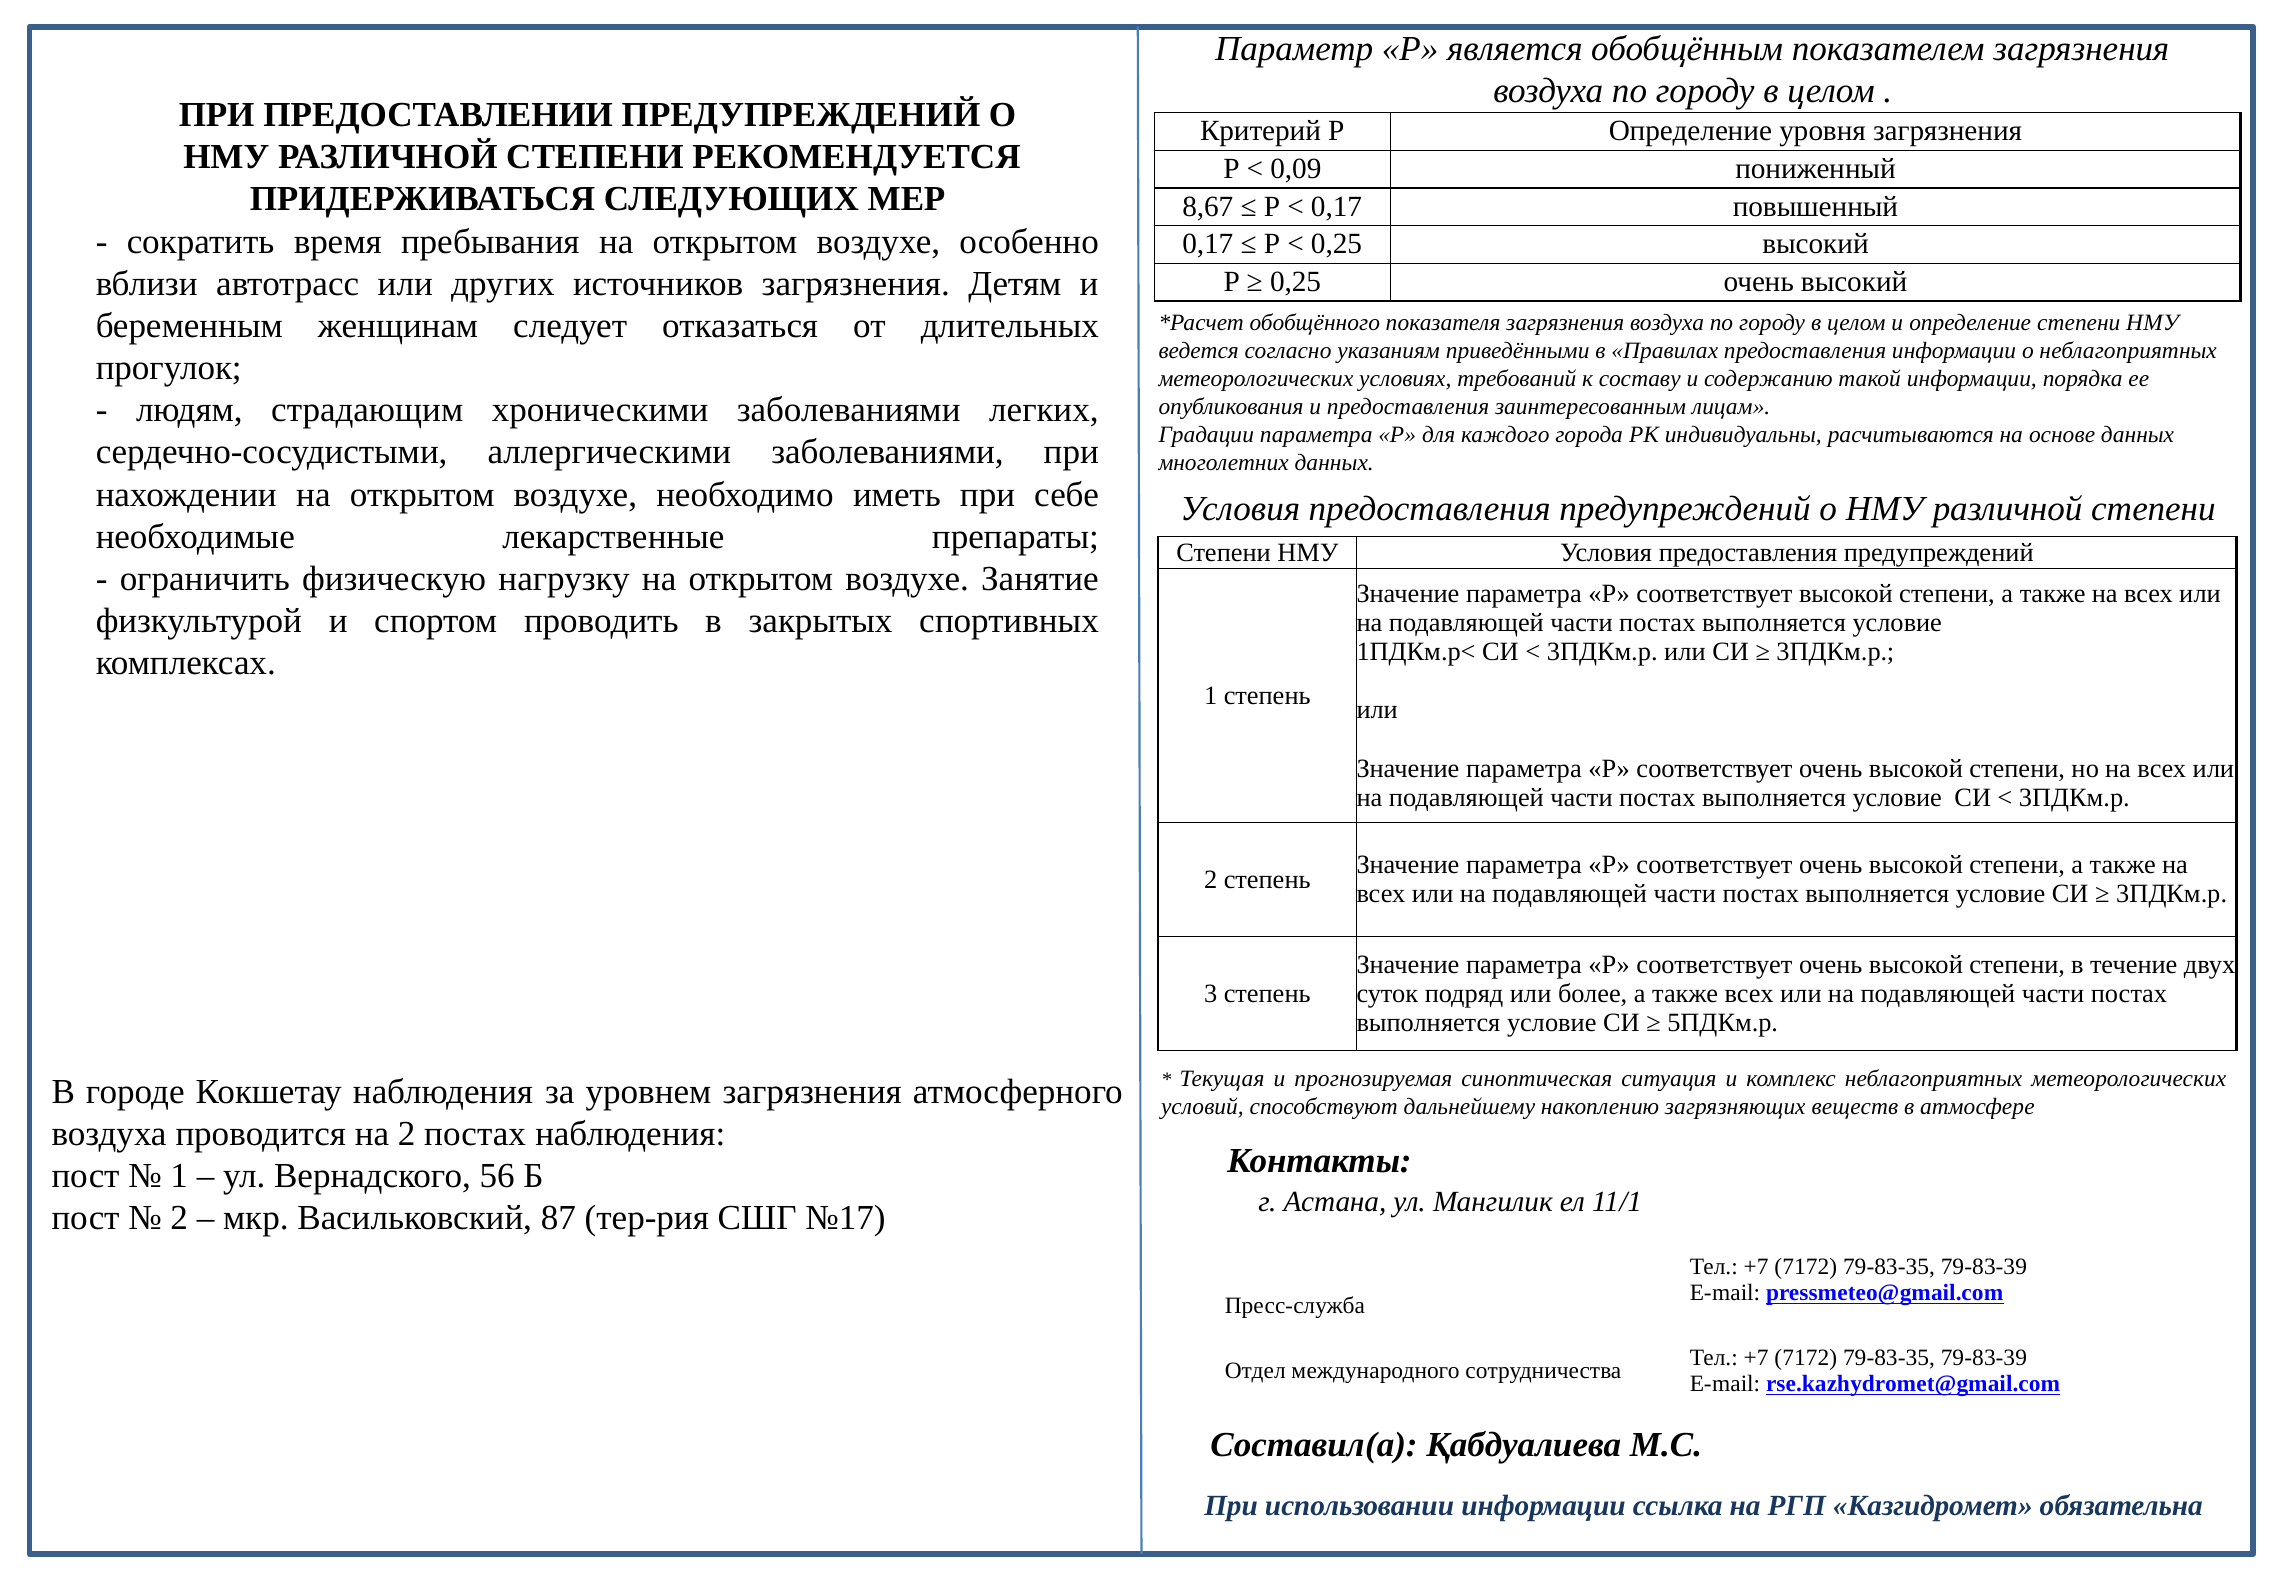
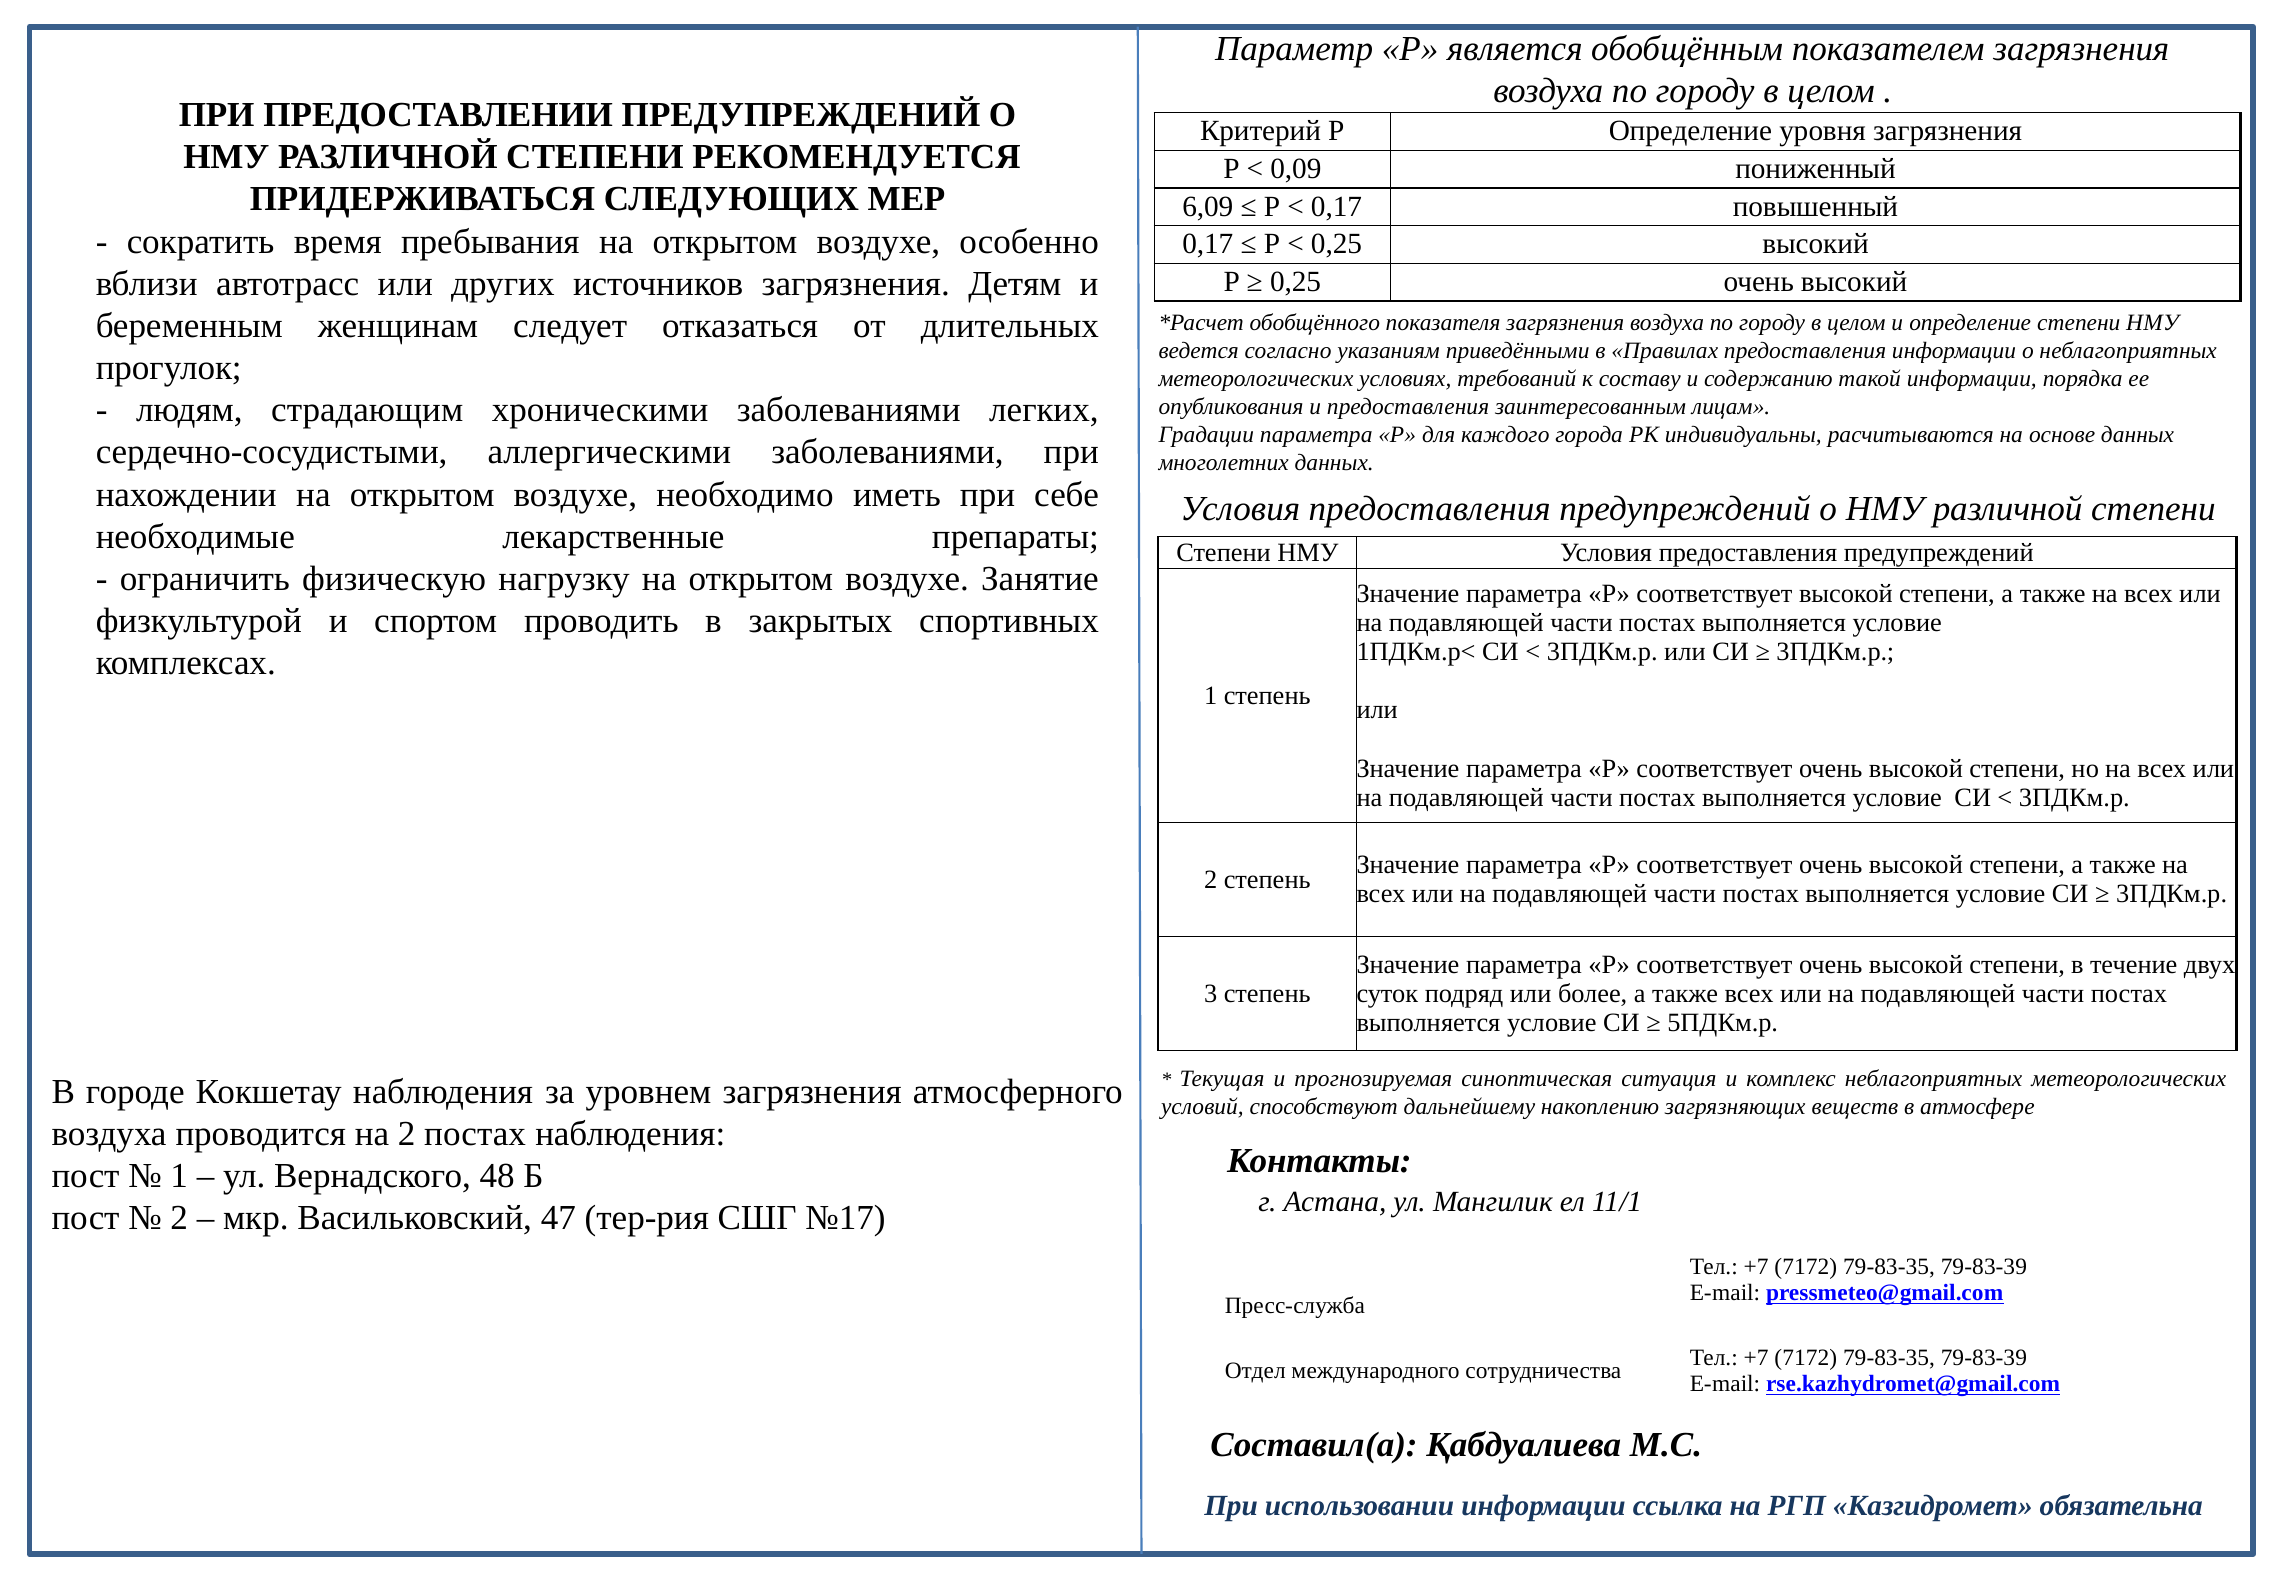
8,67: 8,67 -> 6,09 (1208, 207)
56: 56 -> 48 (497, 1176)
87: 87 -> 47 (558, 1218)
